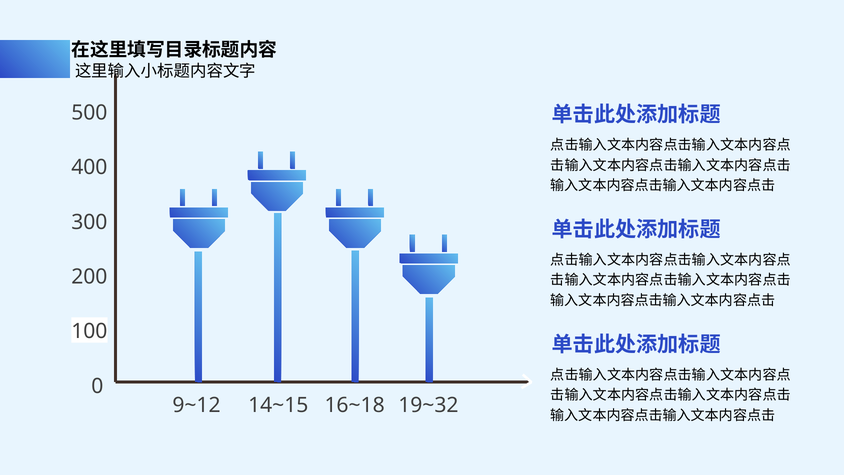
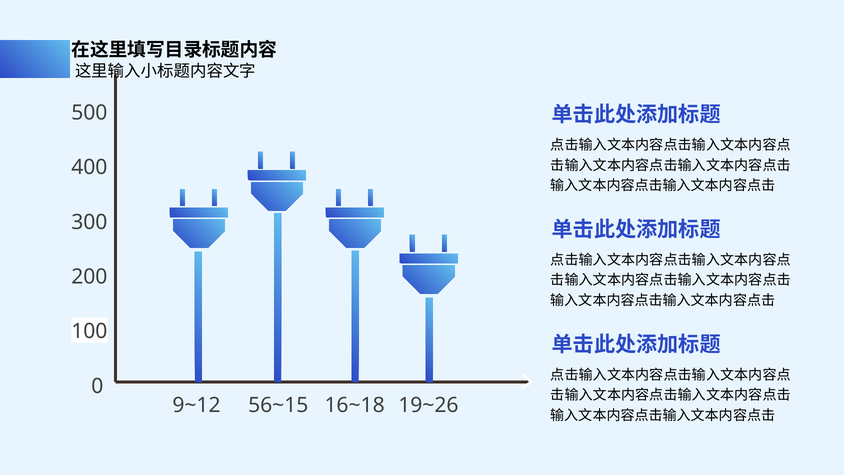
14~15: 14~15 -> 56~15 (278, 405)
19~32: 19~32 -> 19~26 (428, 405)
